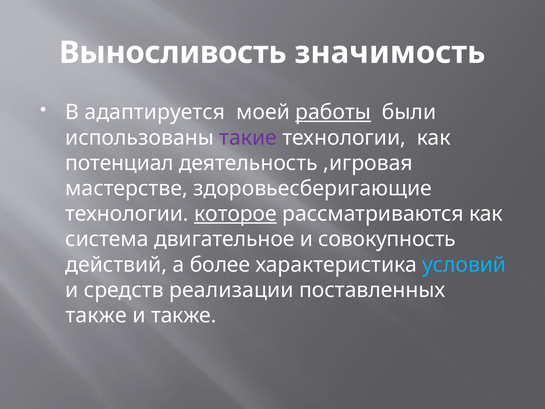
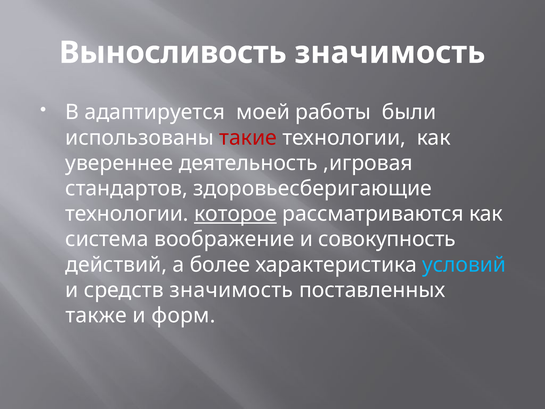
работы underline: present -> none (333, 112)
такие colour: purple -> red (248, 138)
потенциал: потенциал -> увереннее (119, 163)
мастерстве: мастерстве -> стандартов (127, 188)
двигательное: двигательное -> воображение (224, 239)
средств реализации: реализации -> значимость (231, 290)
и также: также -> форм (184, 315)
